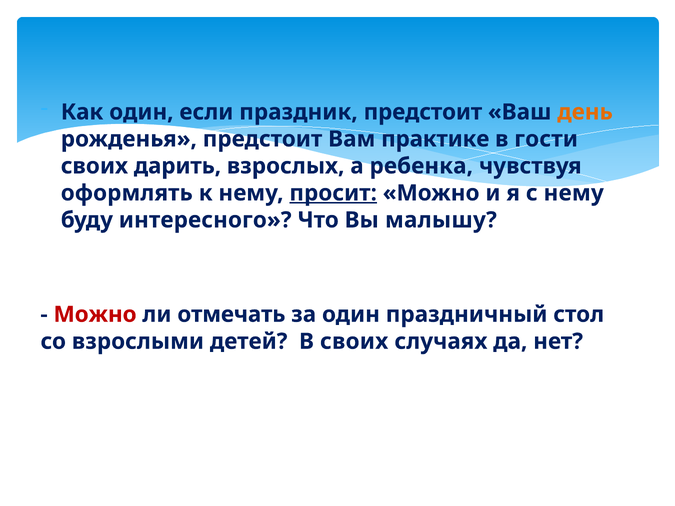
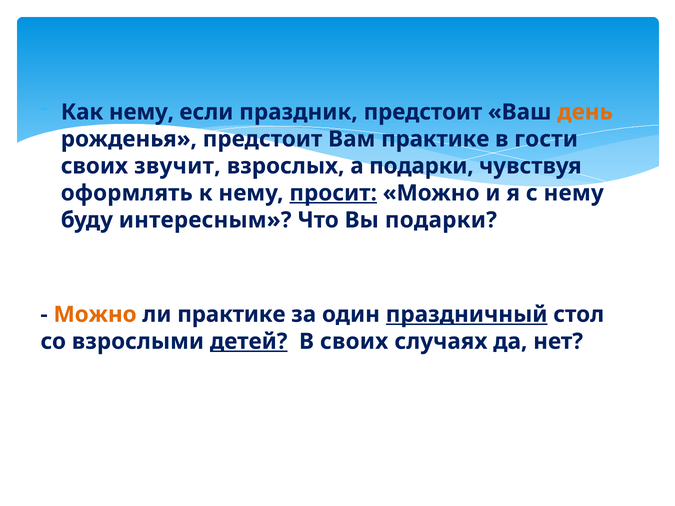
Как один: один -> нему (141, 112)
дарить: дарить -> звучит (177, 166)
а ребенка: ребенка -> подарки (421, 166)
интересного: интересного -> интересным (205, 220)
Вы малышу: малышу -> подарки (441, 220)
Можно colour: red -> orange (95, 315)
ли отмечать: отмечать -> практике (231, 315)
праздничный underline: none -> present (467, 315)
детей underline: none -> present (249, 342)
